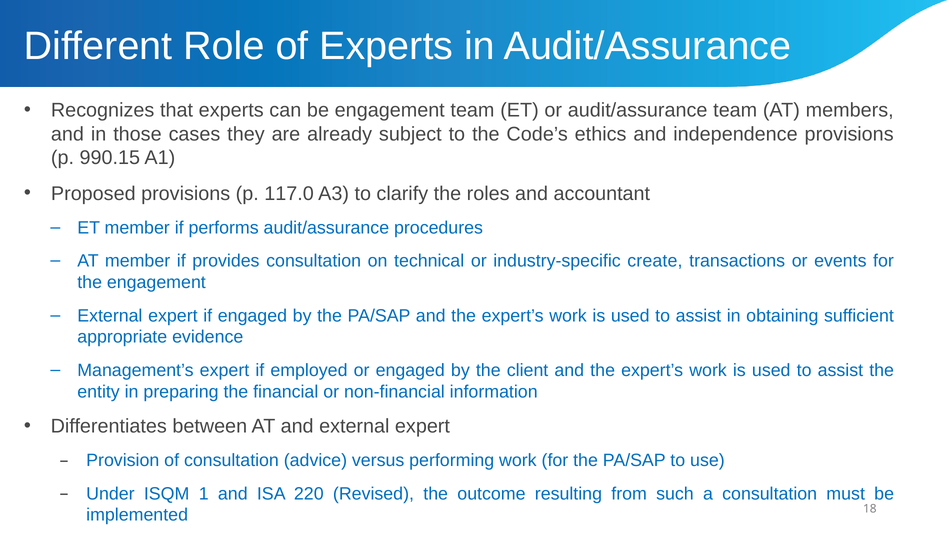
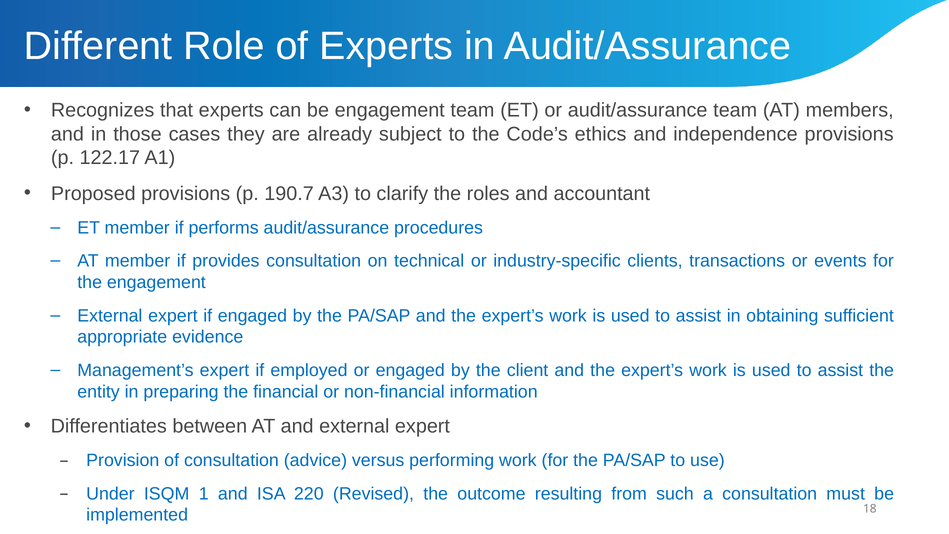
990.15: 990.15 -> 122.17 (110, 158)
117.0: 117.0 -> 190.7 (289, 193)
create: create -> clients (655, 261)
